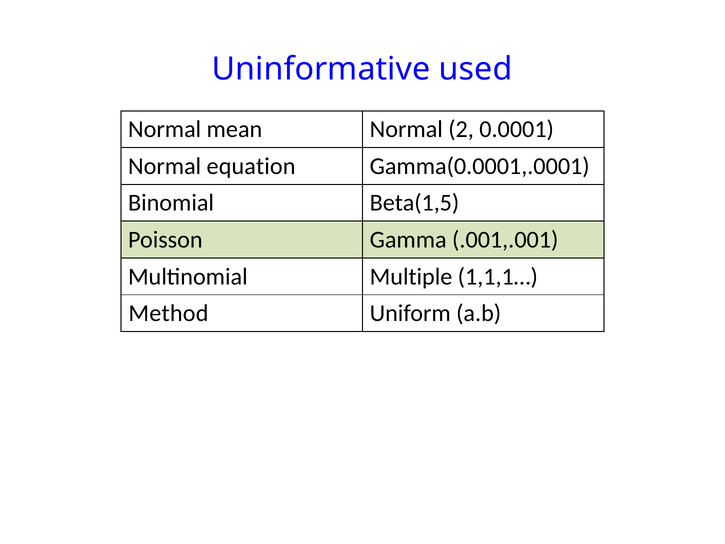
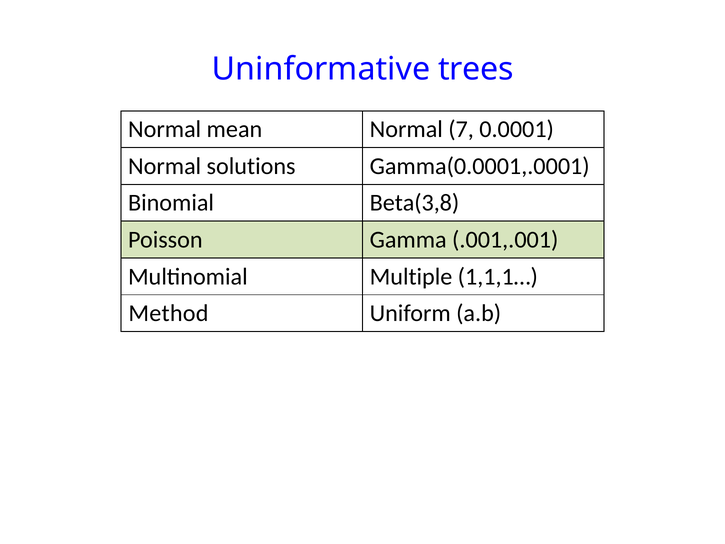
used: used -> trees (476, 69)
2: 2 -> 7 (461, 129)
equation: equation -> solutions (251, 166)
Beta(1,5: Beta(1,5 -> Beta(3,8 (414, 203)
